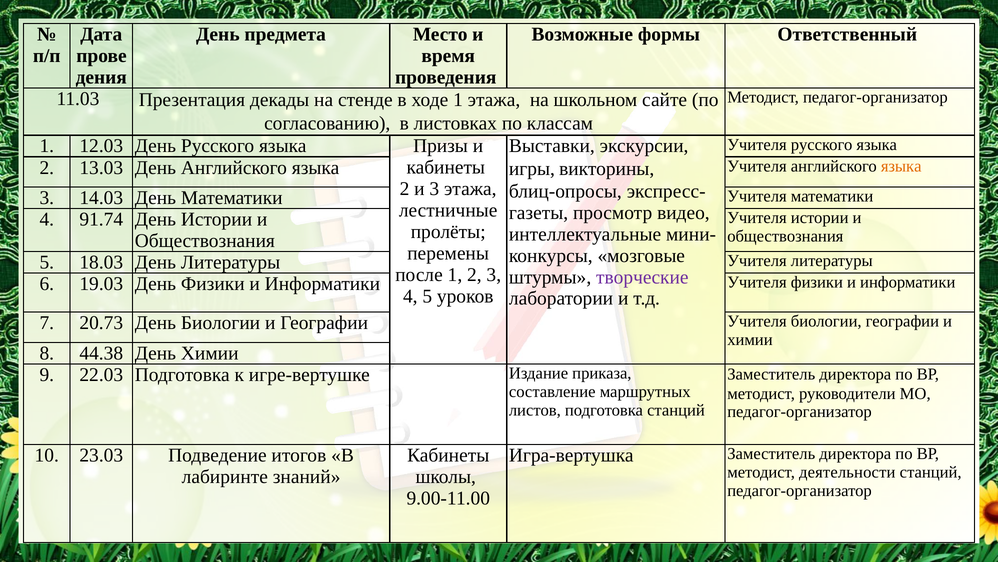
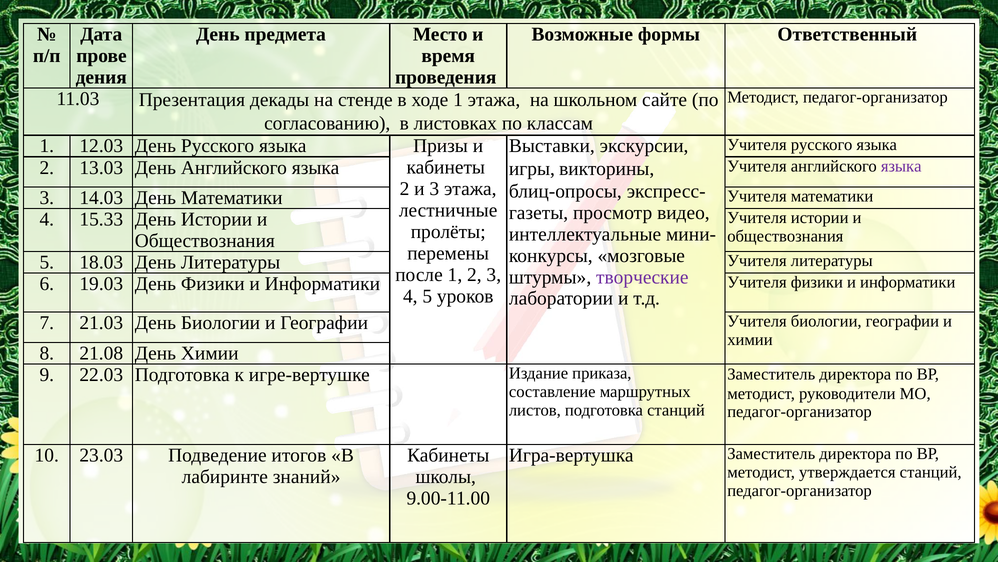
языка colour: orange -> purple (901, 166)
91.74: 91.74 -> 15.33 (101, 219)
20.73: 20.73 -> 21.03 (101, 323)
44.38: 44.38 -> 21.08 (101, 353)
деятельности: деятельности -> утверждается (847, 472)
